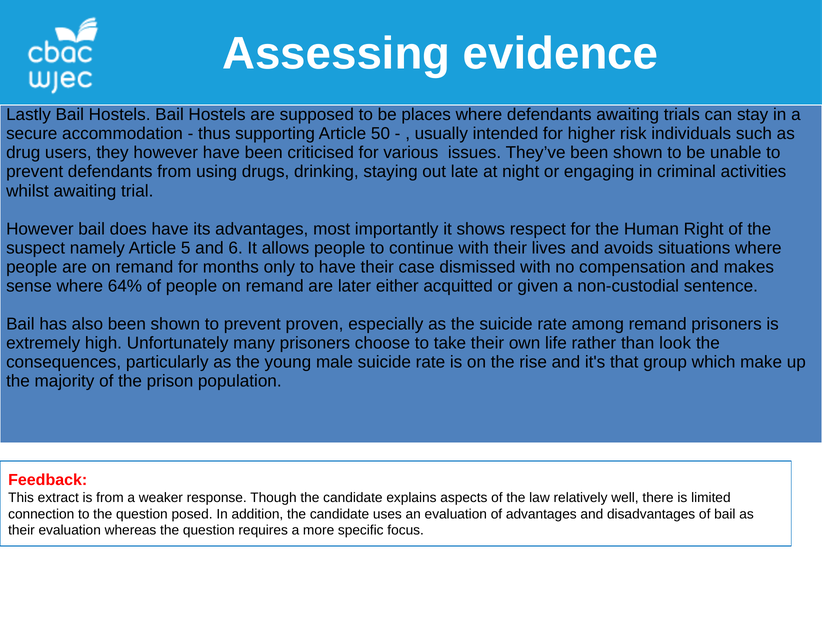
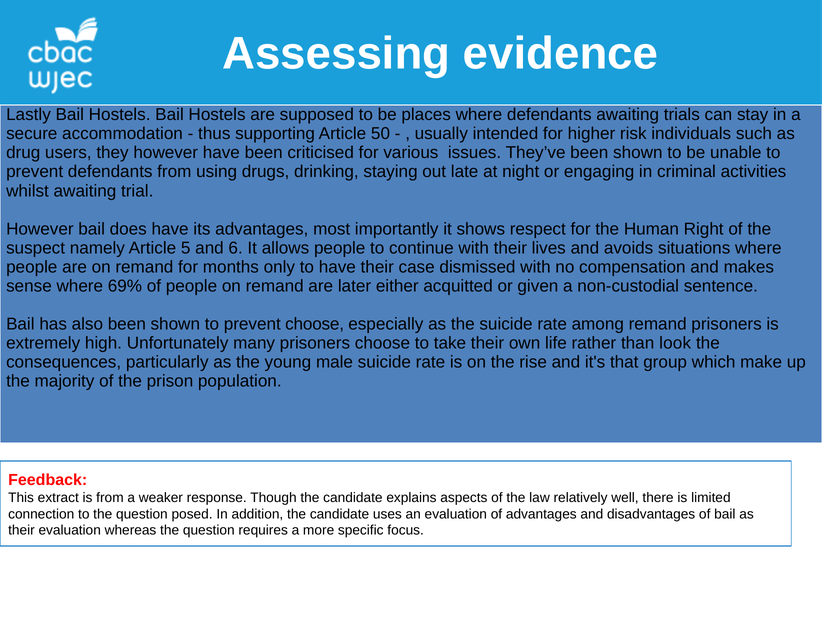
64%: 64% -> 69% (125, 286)
prevent proven: proven -> choose (315, 324)
